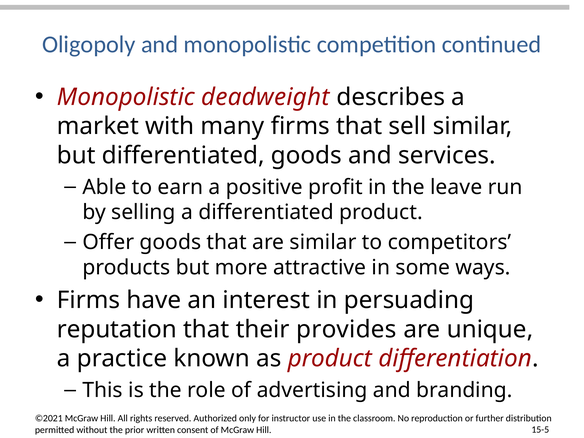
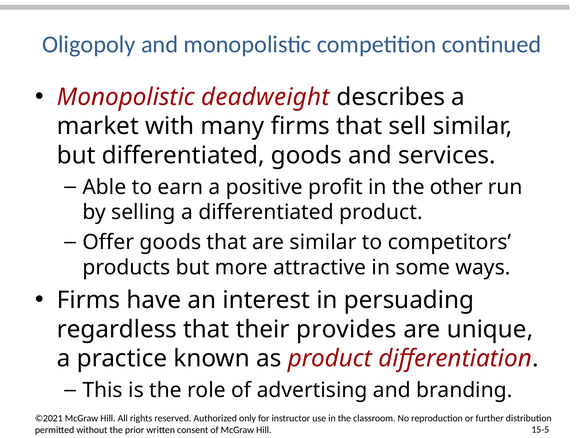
leave: leave -> other (456, 187)
reputation: reputation -> regardless (117, 329)
